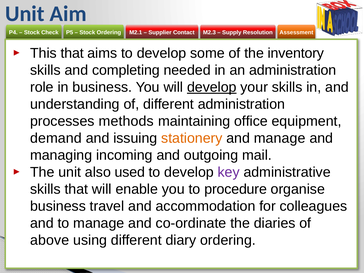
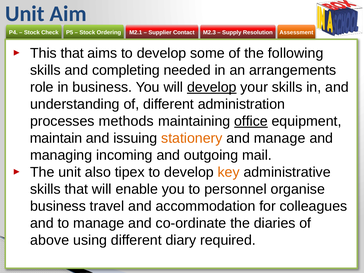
inventory: inventory -> following (296, 53)
an administration: administration -> arrangements (293, 70)
office underline: none -> present (251, 121)
demand: demand -> maintain (56, 138)
used: used -> tipex (130, 172)
key colour: purple -> orange (229, 172)
procedure: procedure -> personnel (236, 189)
diary ordering: ordering -> required (228, 240)
